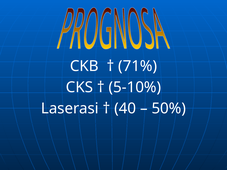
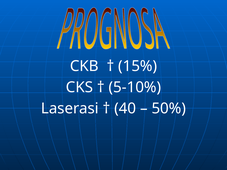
71%: 71% -> 15% (138, 66)
